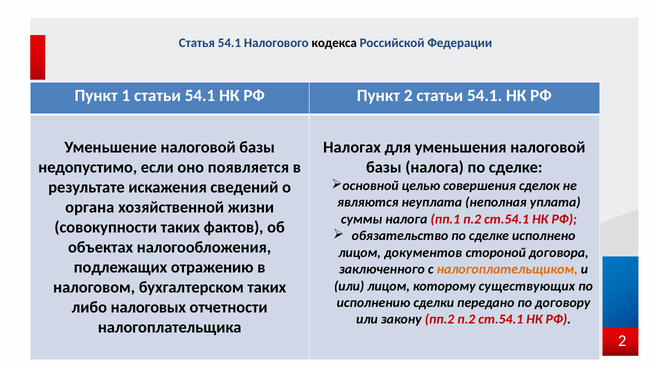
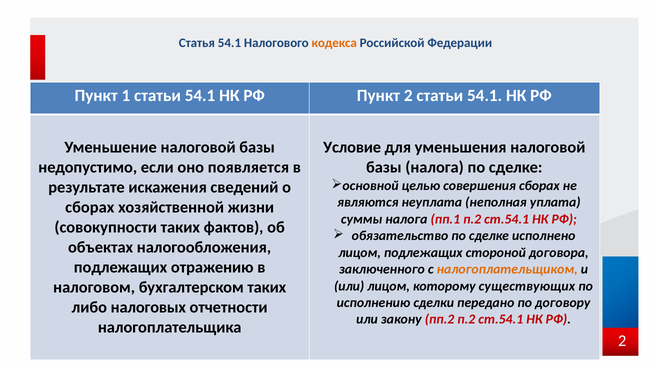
кодекса colour: black -> orange (334, 43)
Налогах: Налогах -> Условие (352, 147)
совершения сделок: сделок -> сборах (539, 186)
органа: органа -> сборах (90, 208)
лицом документов: документов -> подлежащих (423, 253)
